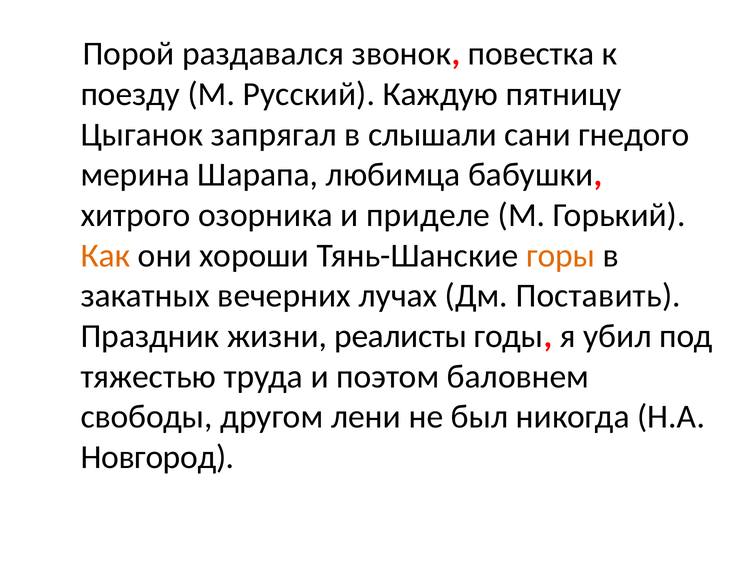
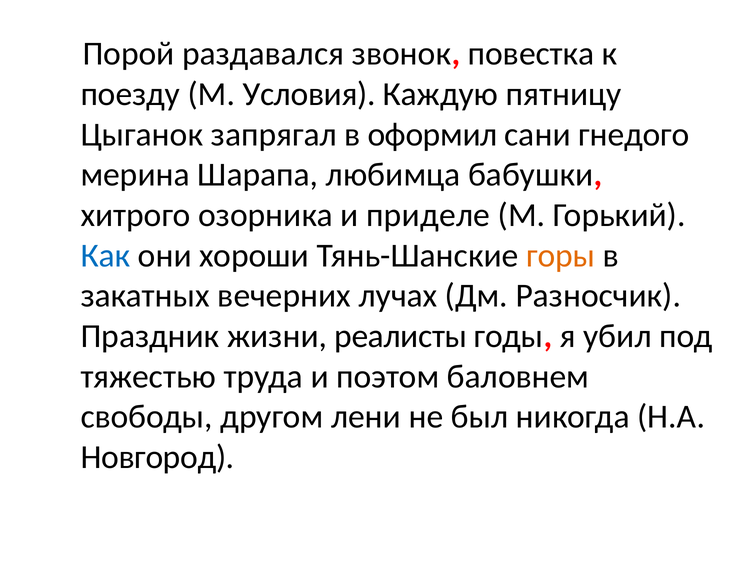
Русский: Русский -> Условия (309, 94)
слышали: слышали -> оформил (433, 134)
Как colour: orange -> blue (105, 255)
Поставить: Поставить -> Разносчик (598, 296)
